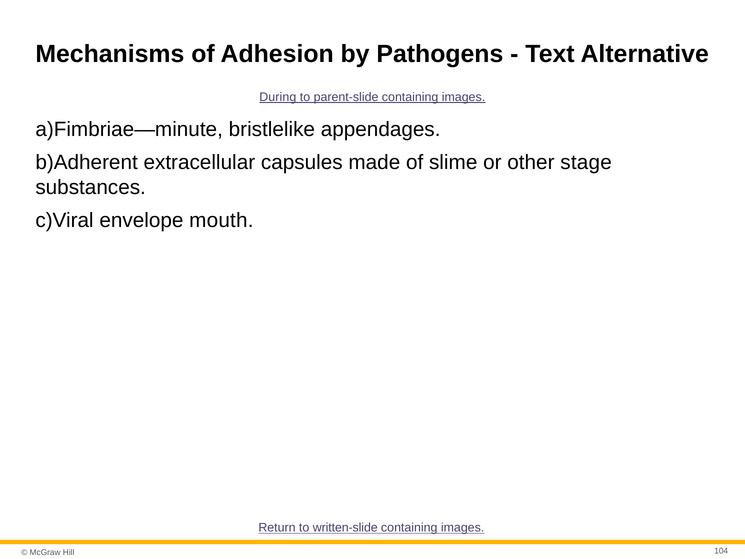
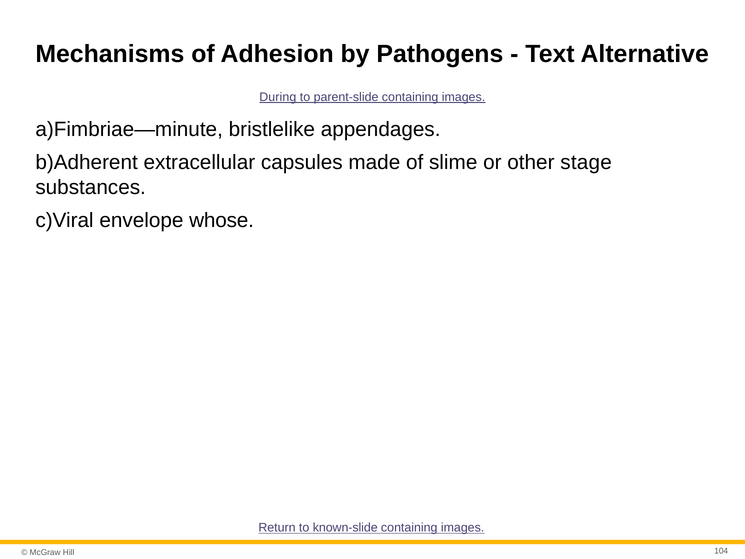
mouth: mouth -> whose (222, 220)
written-slide: written-slide -> known-slide (345, 528)
